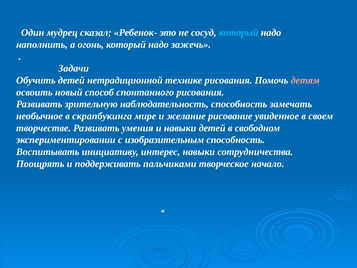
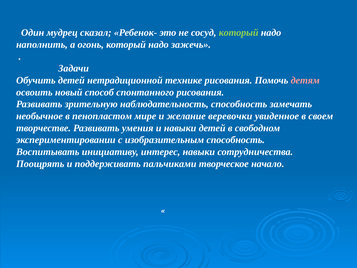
который colour: light blue -> light green (239, 33)
скрапбукинга: скрапбукинга -> пенопластом (102, 116)
рисование: рисование -> веревочки (230, 116)
